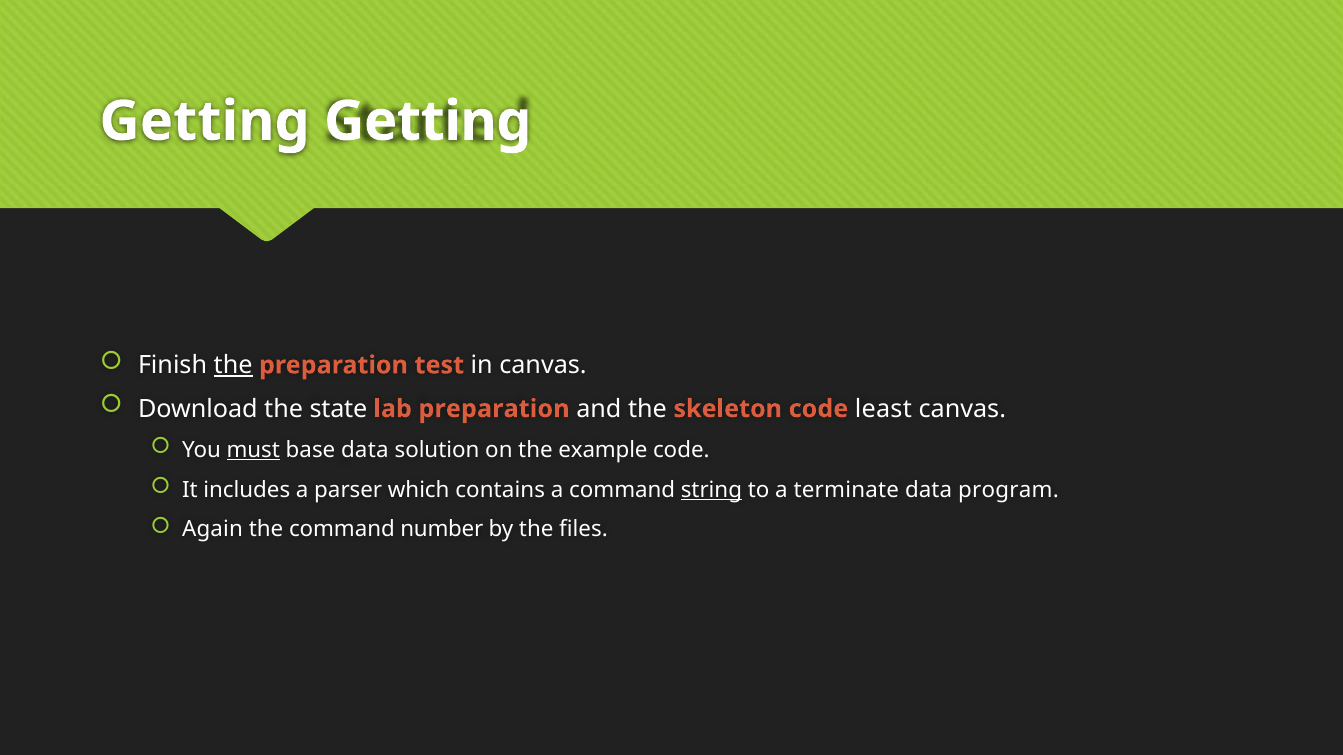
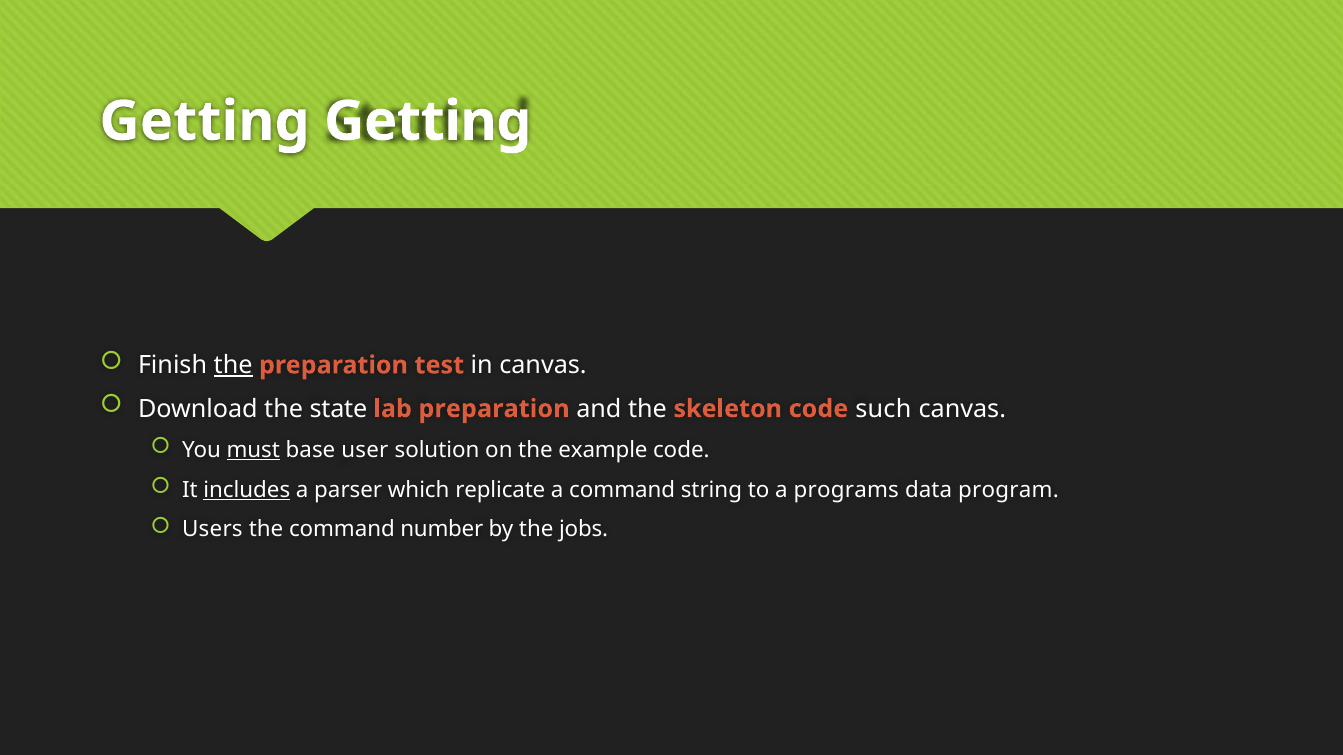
least: least -> such (883, 409)
base data: data -> user (365, 450)
includes underline: none -> present (247, 490)
contains: contains -> replicate (500, 490)
string underline: present -> none (711, 490)
terminate: terminate -> programs (846, 490)
Again: Again -> Users (212, 530)
files: files -> jobs (584, 530)
